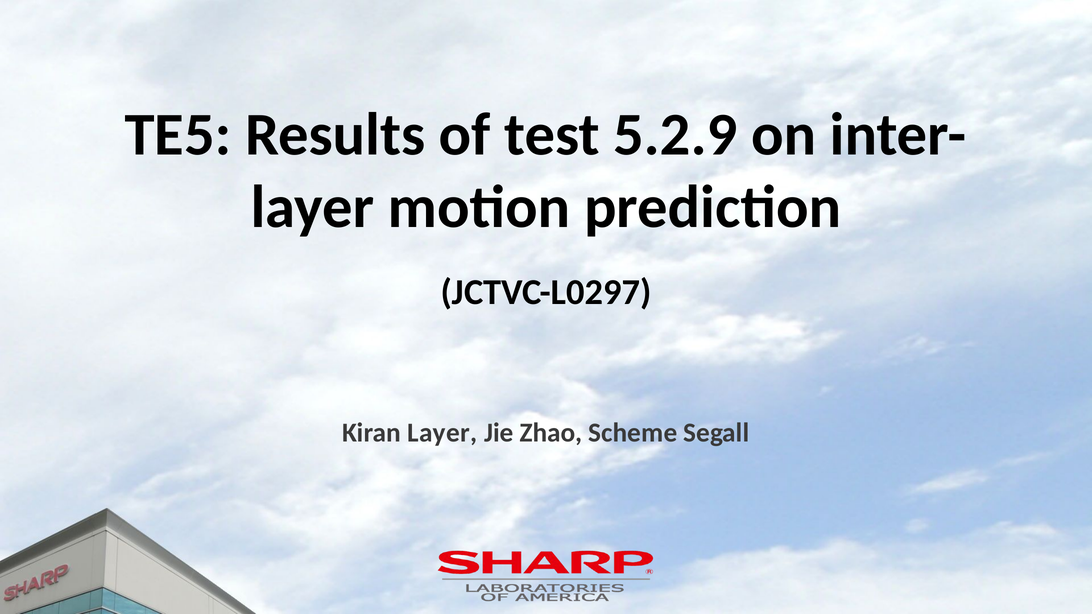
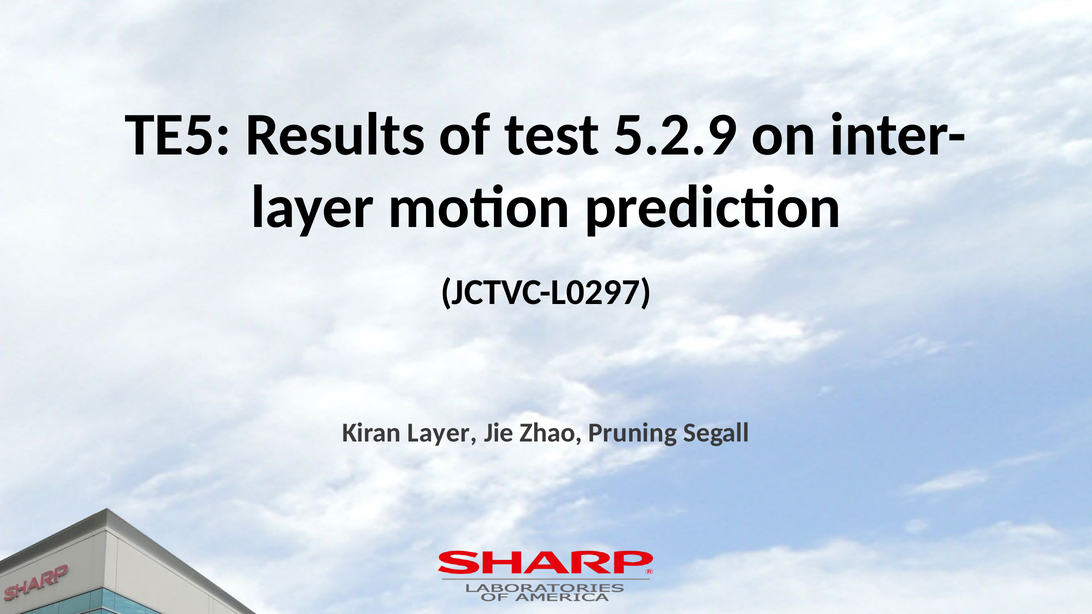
Scheme: Scheme -> Pruning (633, 433)
